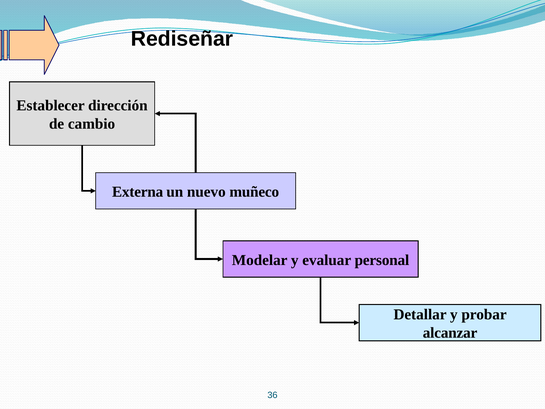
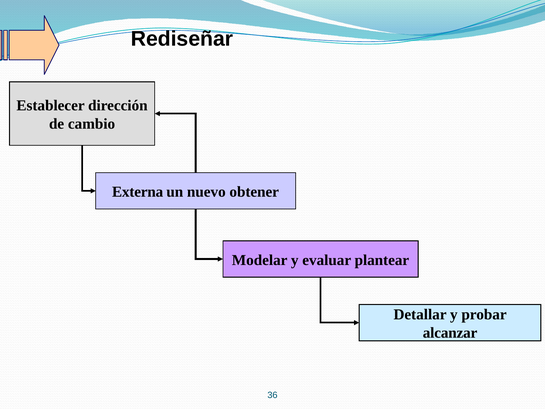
muñeco: muñeco -> obtener (254, 192)
personal: personal -> plantear (382, 260)
